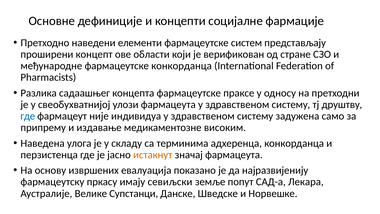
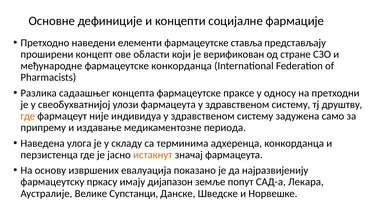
систем: систем -> ставља (247, 43)
где colour: blue -> orange (28, 116)
високим: високим -> периода (225, 128)
севиљски: севиљски -> дијапазон (170, 182)
